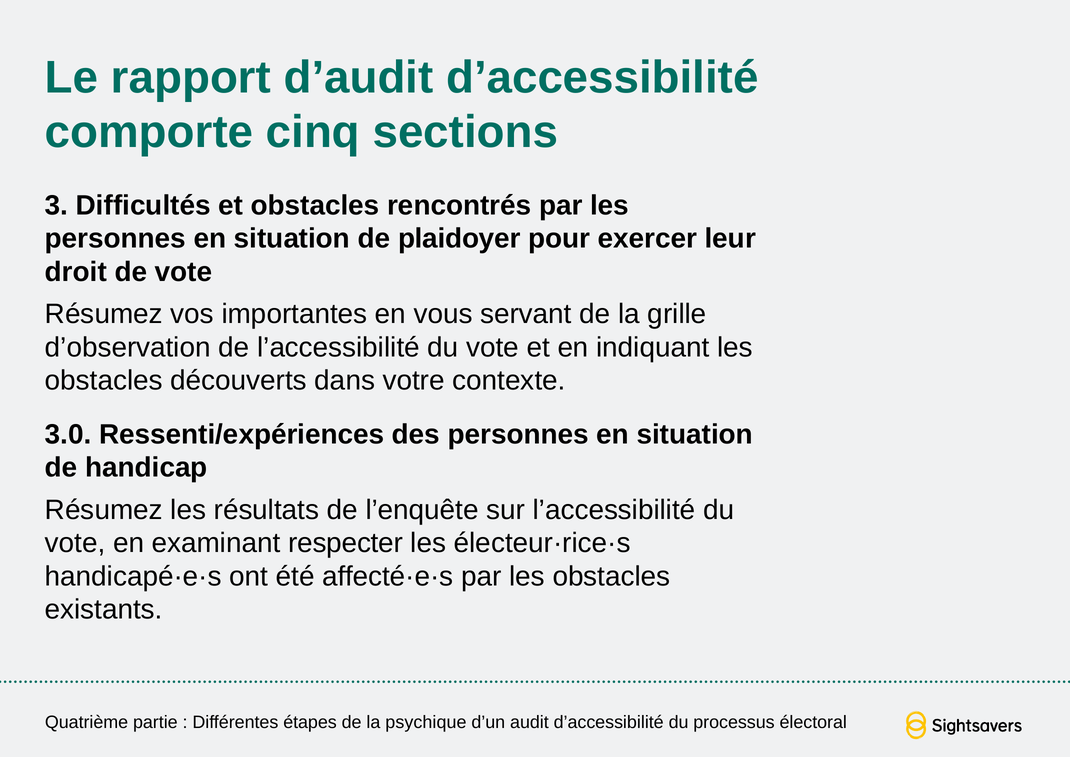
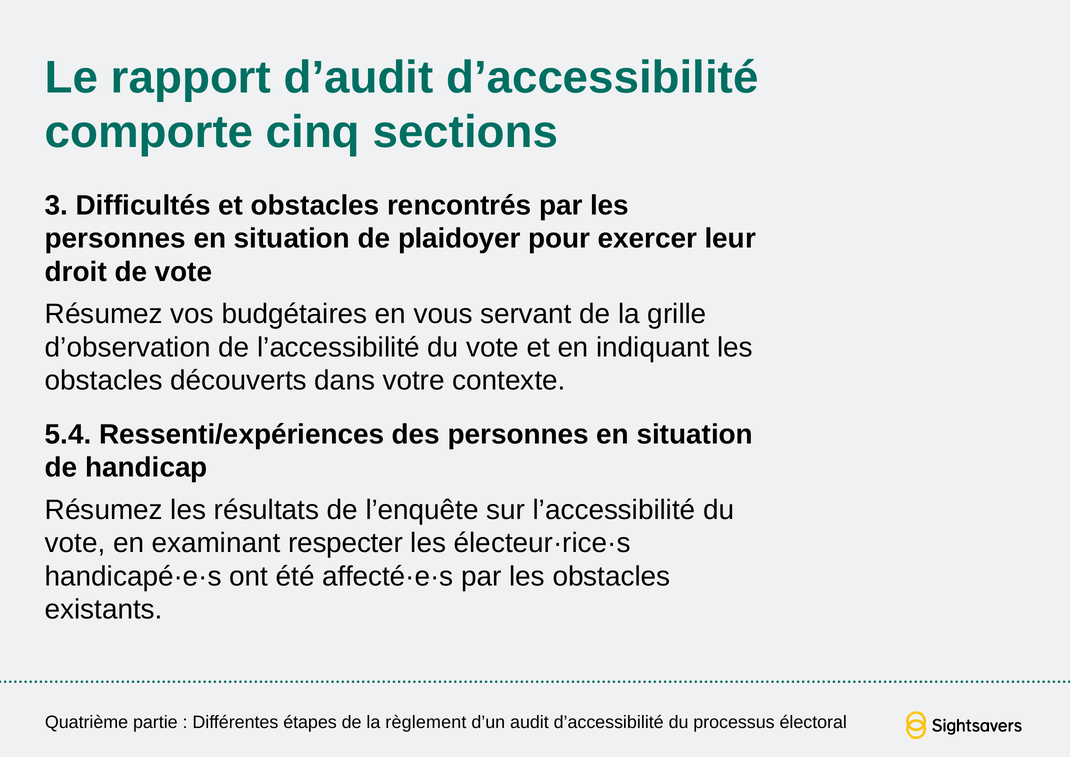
importantes: importantes -> budgétaires (294, 314)
3.0: 3.0 -> 5.4 (68, 434)
psychique: psychique -> règlement (426, 722)
